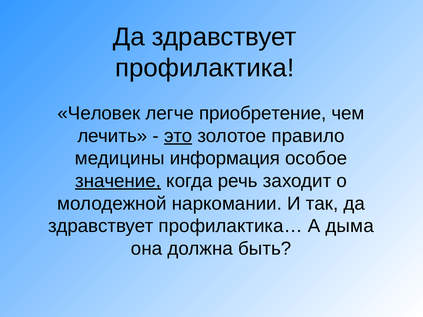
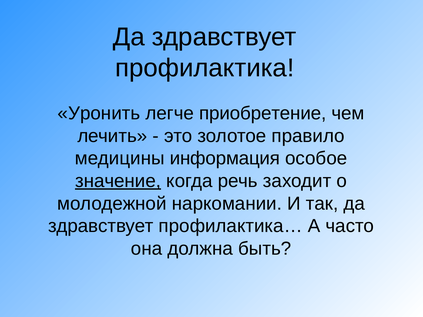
Человек: Человек -> Уронить (99, 113)
это underline: present -> none (178, 136)
дыма: дыма -> часто (350, 226)
